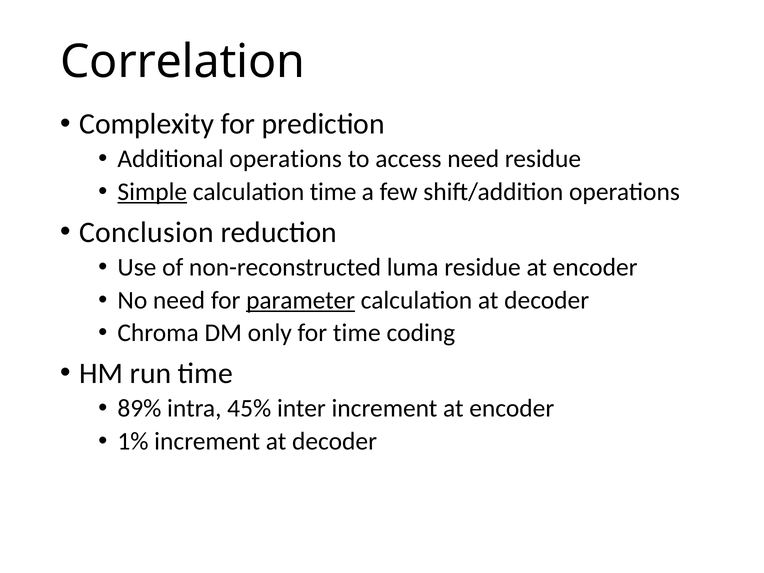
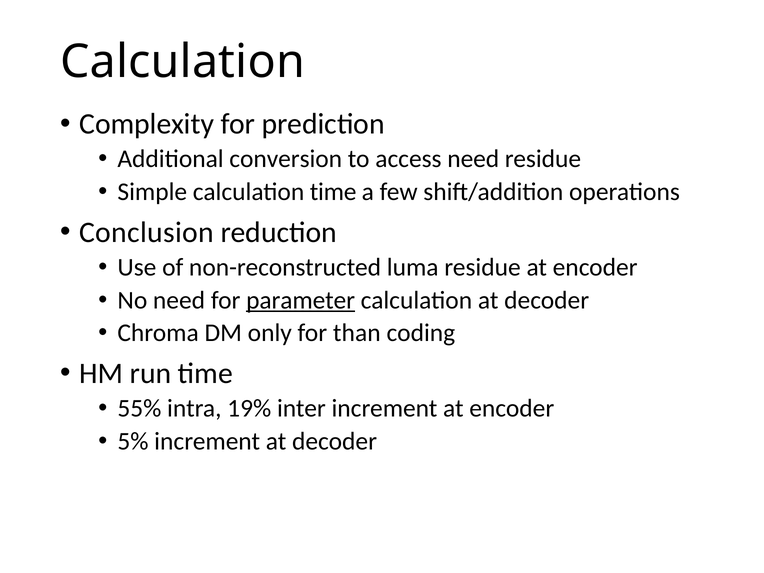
Correlation: Correlation -> Calculation (183, 62)
Additional operations: operations -> conversion (286, 159)
Simple underline: present -> none (152, 192)
for time: time -> than (357, 333)
89%: 89% -> 55% (139, 408)
45%: 45% -> 19% (249, 408)
1%: 1% -> 5% (133, 441)
